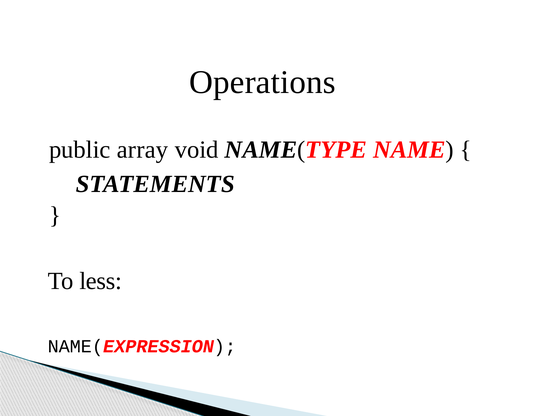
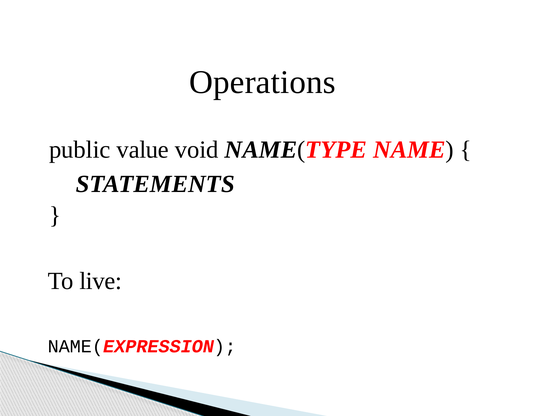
array: array -> value (143, 149)
less: less -> live (101, 281)
